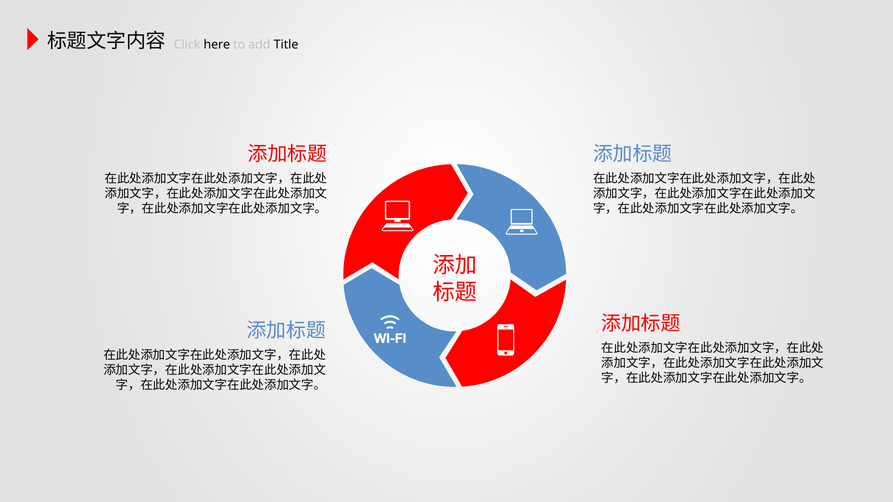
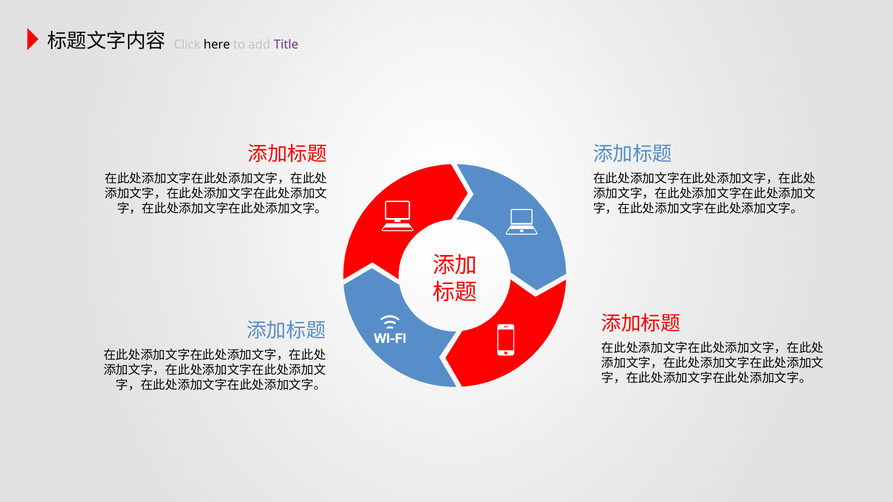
Title colour: black -> purple (286, 44)
